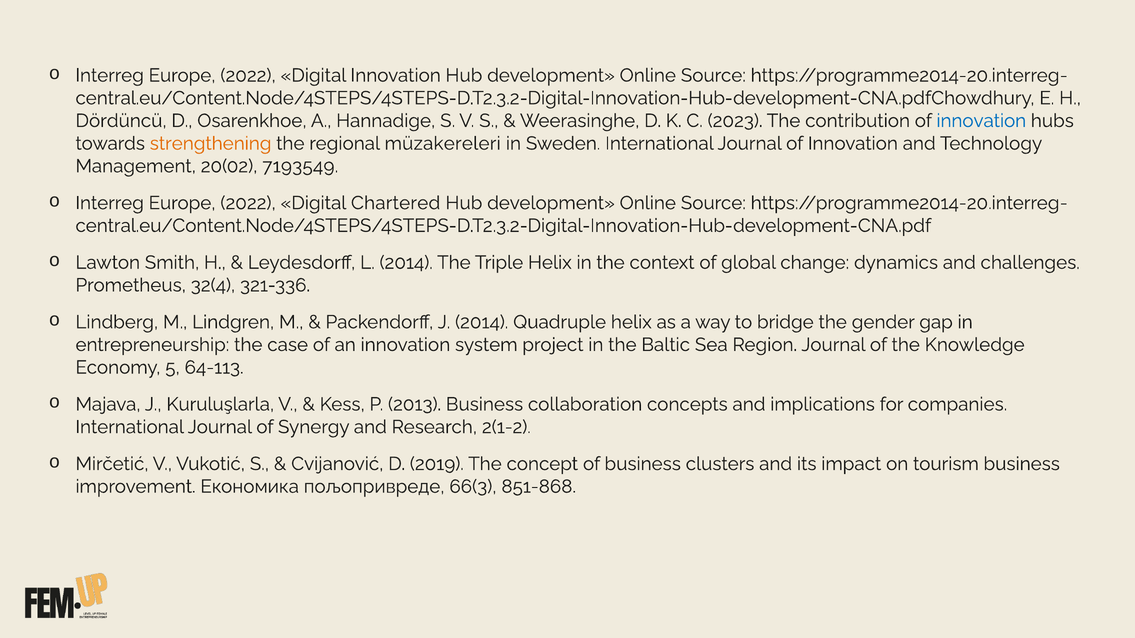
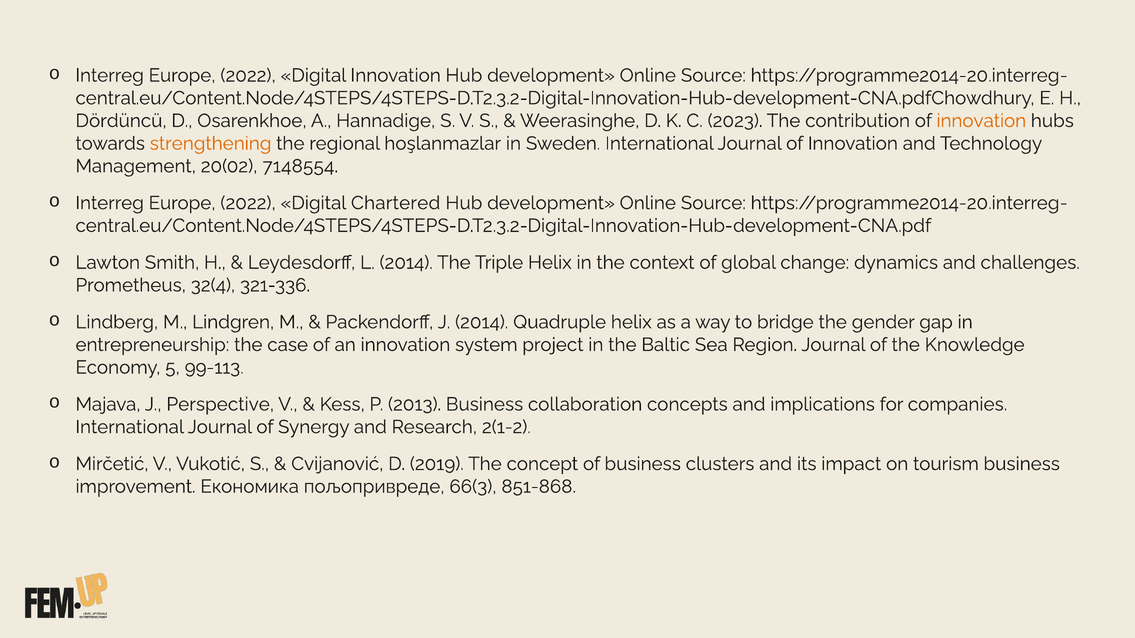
innovation colour: blue -> orange (981, 121)
müzakereleri: müzakereleri -> hoşlanmazlar (443, 144)
7193549: 7193549 -> 7148554 (300, 166)
64-113: 64-113 -> 99-113 (214, 368)
Kuruluşlarla: Kuruluşlarla -> Perspective (220, 405)
